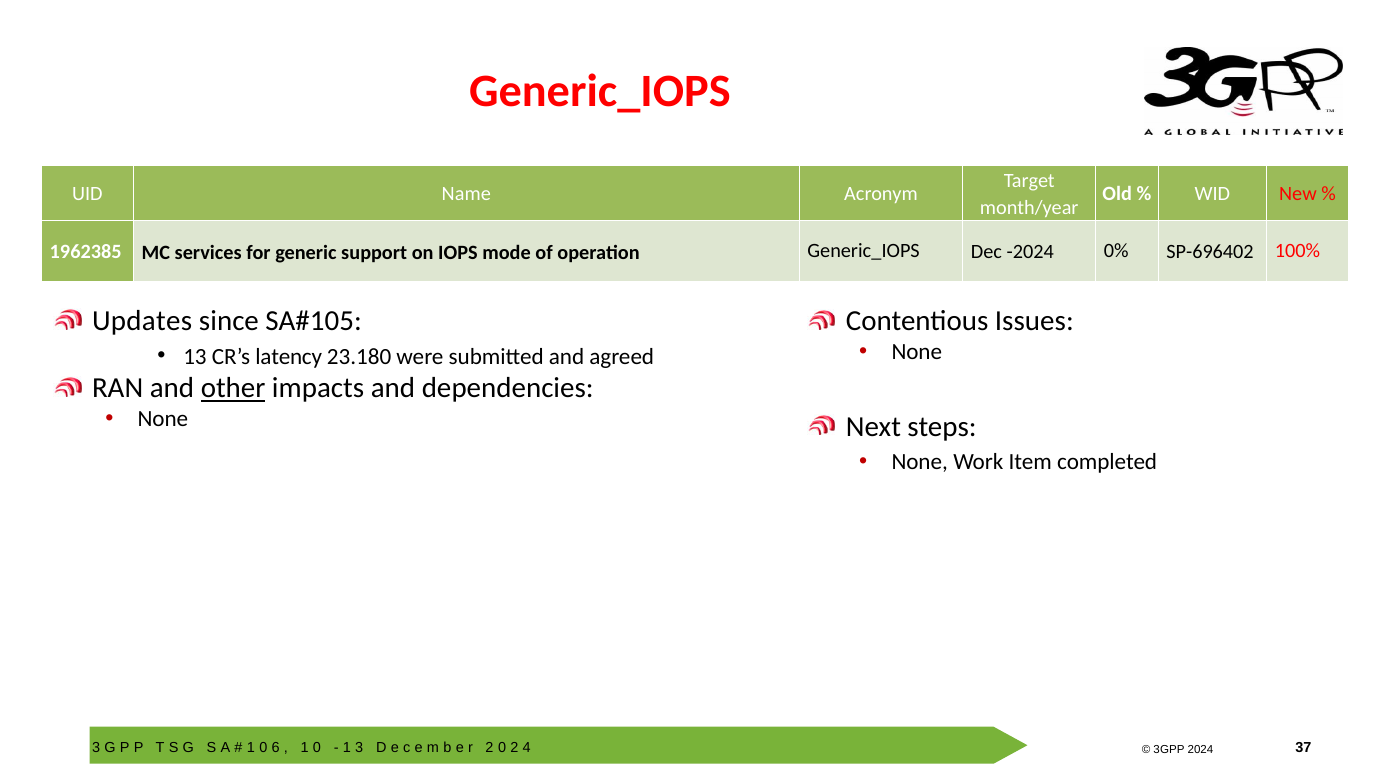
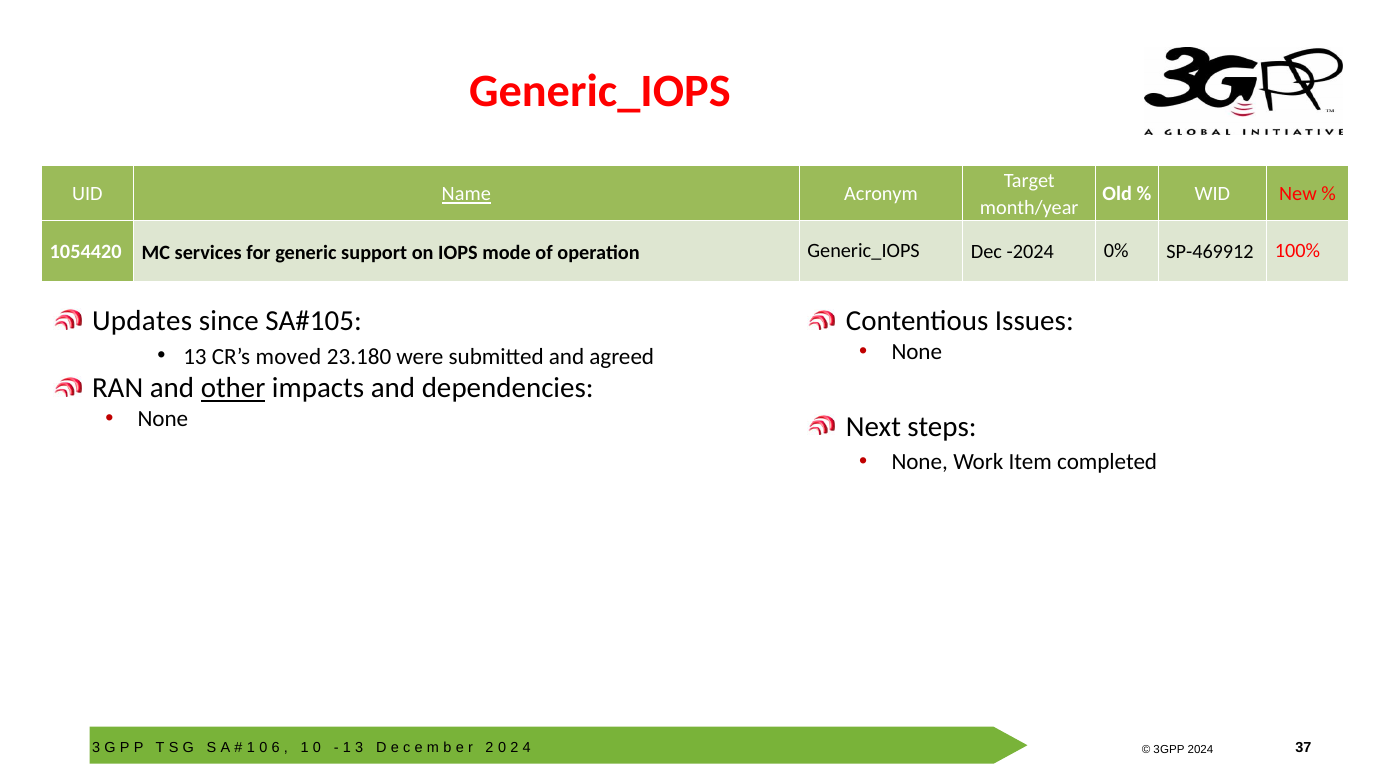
Name underline: none -> present (466, 194)
1962385: 1962385 -> 1054420 (86, 252)
SP-696402: SP-696402 -> SP-469912 (1210, 252)
latency: latency -> moved (288, 357)
